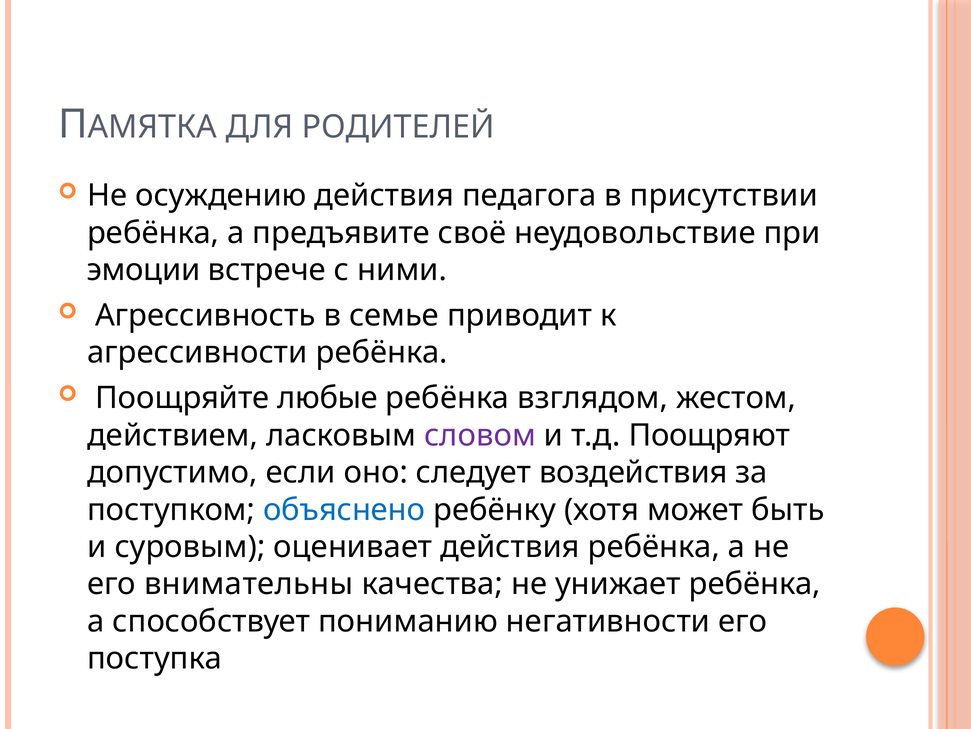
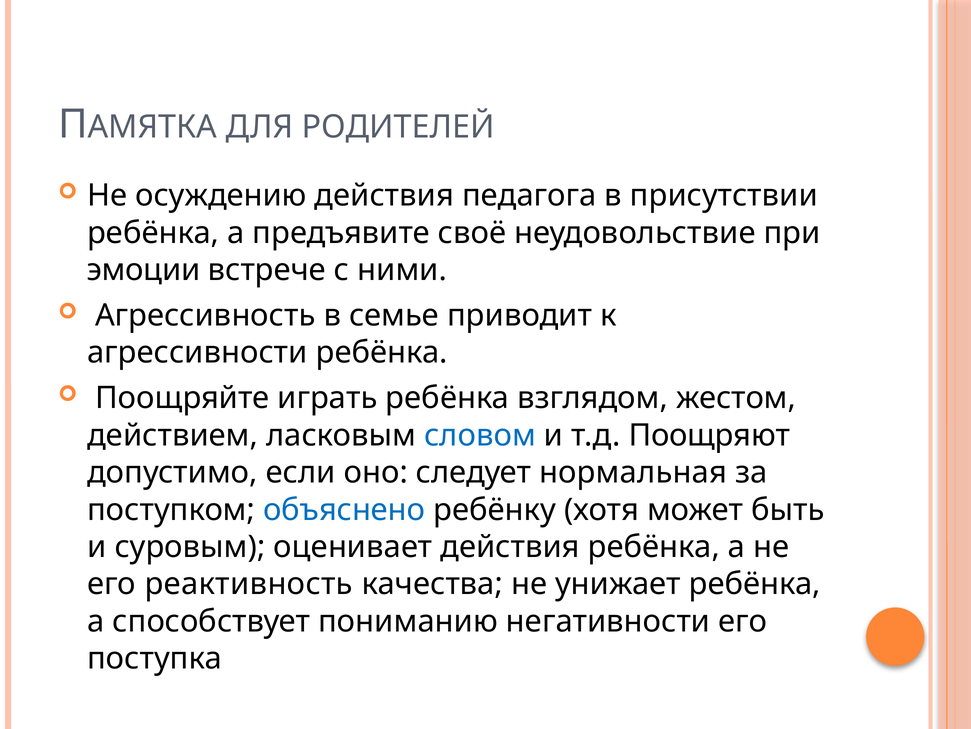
любые: любые -> играть (327, 398)
словом colour: purple -> blue (480, 435)
воздействия: воздействия -> нормальная (633, 472)
внимательны: внимательны -> реактивность (249, 584)
